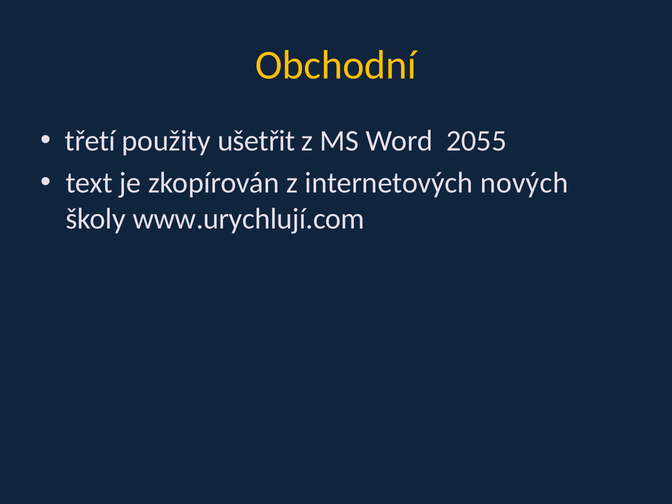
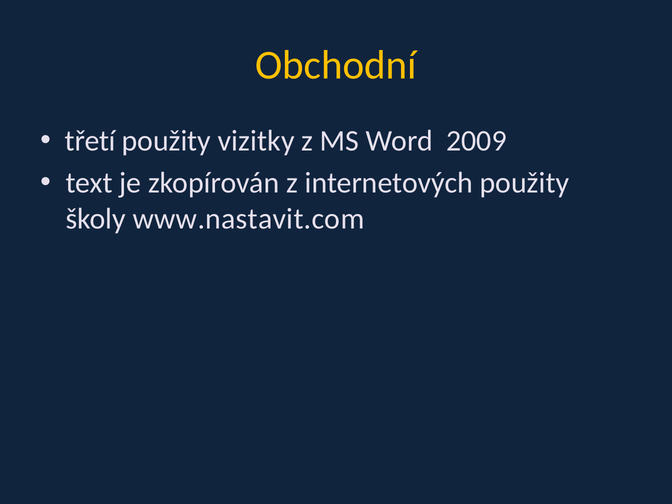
ušetřit: ušetřit -> vizitky (256, 141)
2055: 2055 -> 2009 (476, 141)
internetových nových: nových -> použity (524, 183)
www.urychlují.com: www.urychlují.com -> www.nastavit.com (249, 219)
